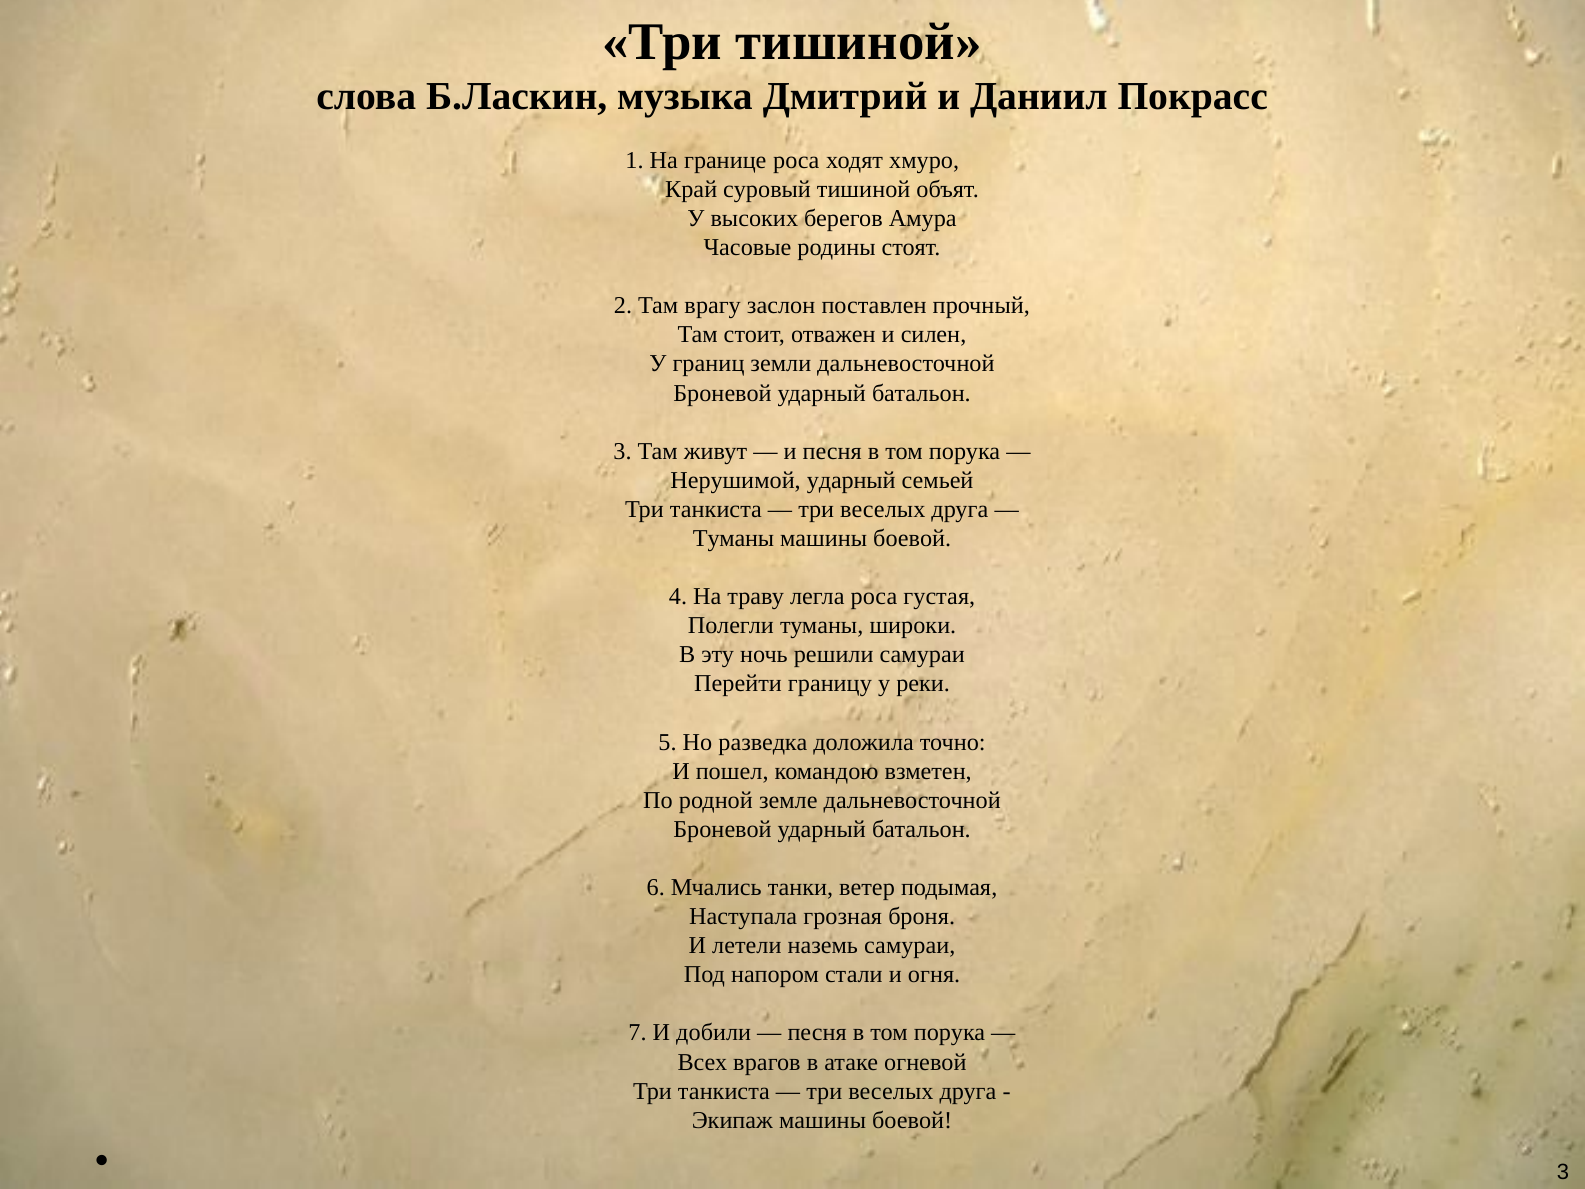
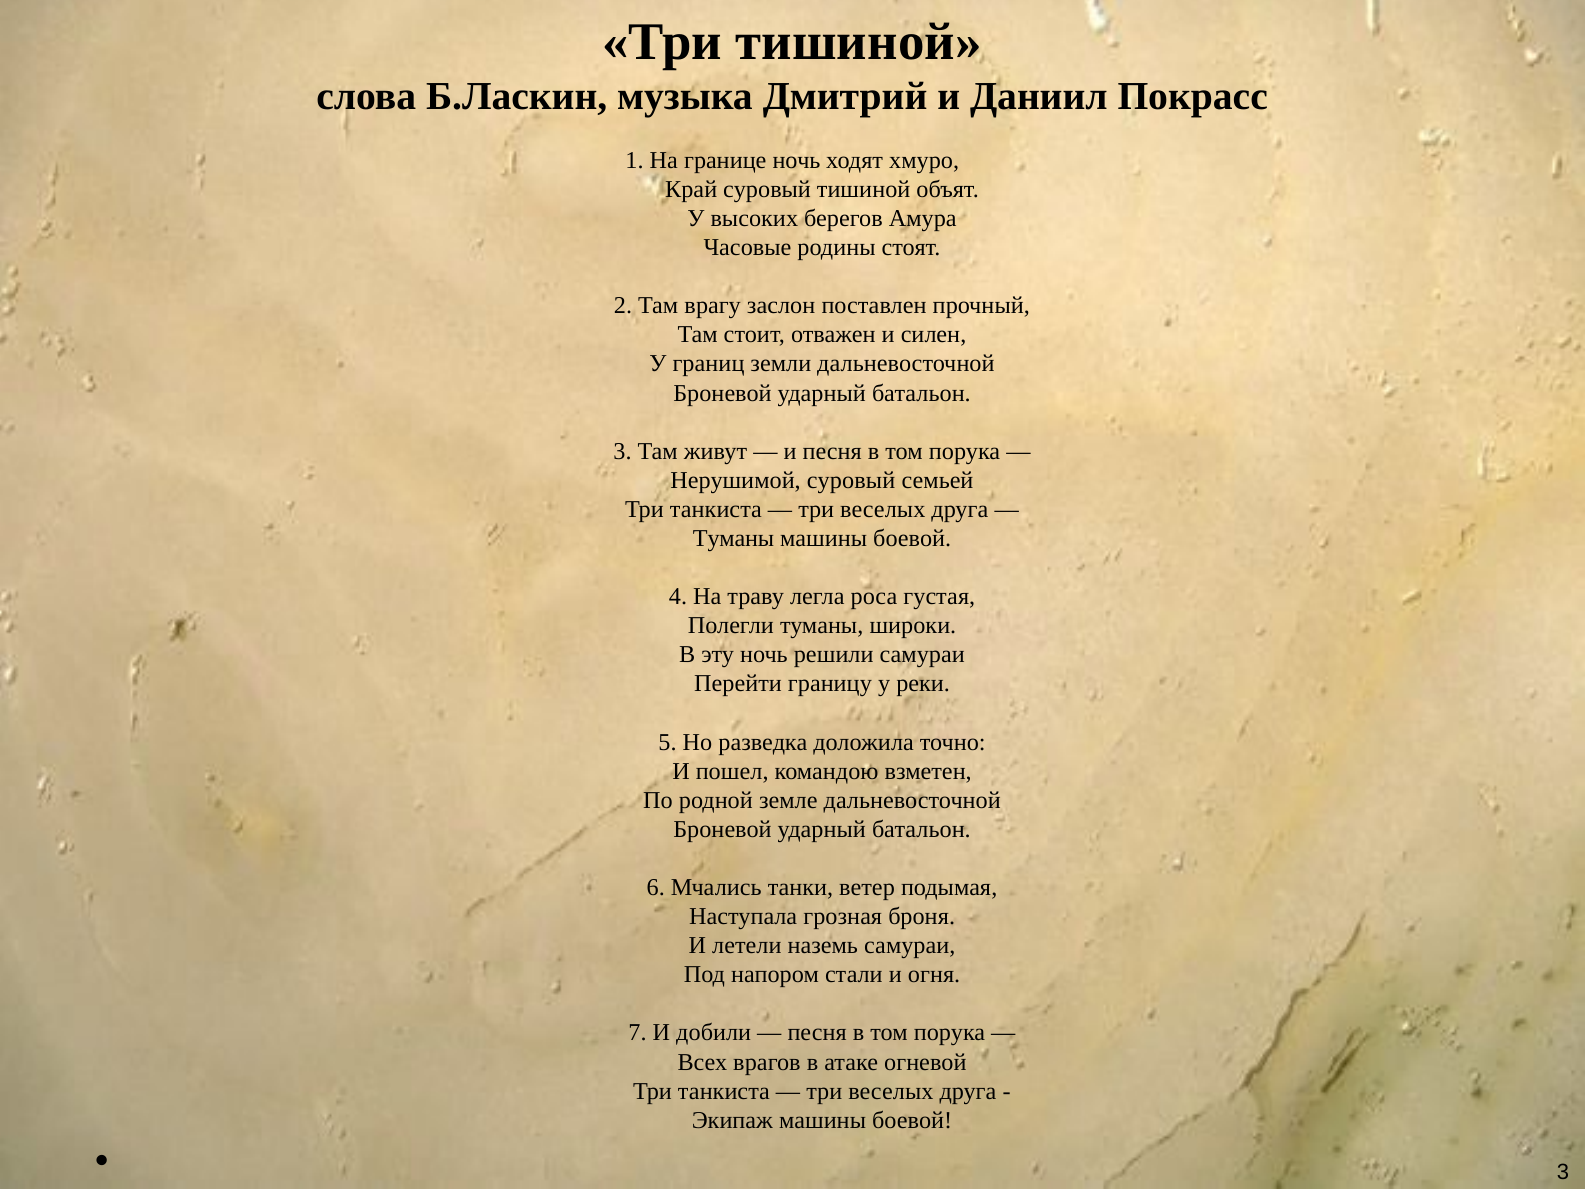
границе роса: роса -> ночь (796, 160)
Нерушимой ударный: ударный -> суровый (851, 480)
